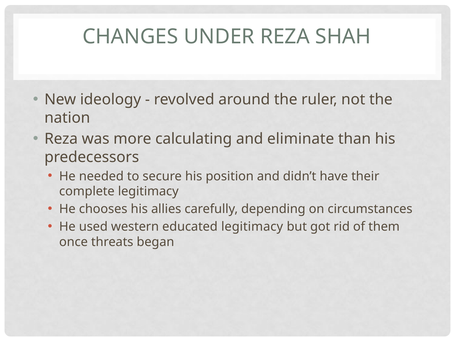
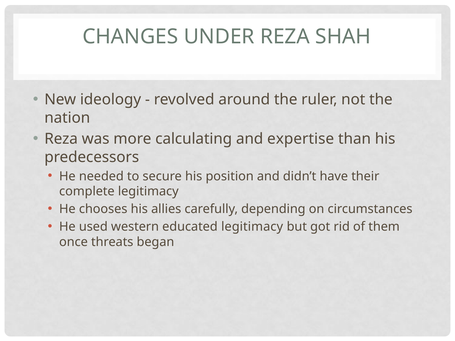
eliminate: eliminate -> expertise (301, 139)
